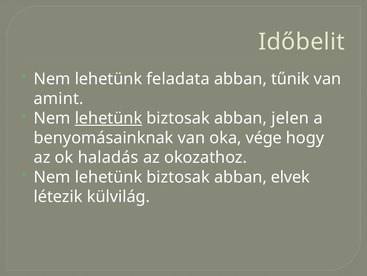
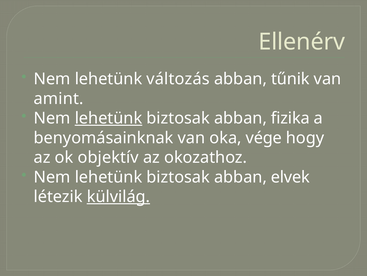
Időbelit: Időbelit -> Ellenérv (302, 42)
feladata: feladata -> változás (178, 79)
jelen: jelen -> fizika (290, 118)
haladás: haladás -> objektív (108, 157)
külvilág underline: none -> present (118, 196)
